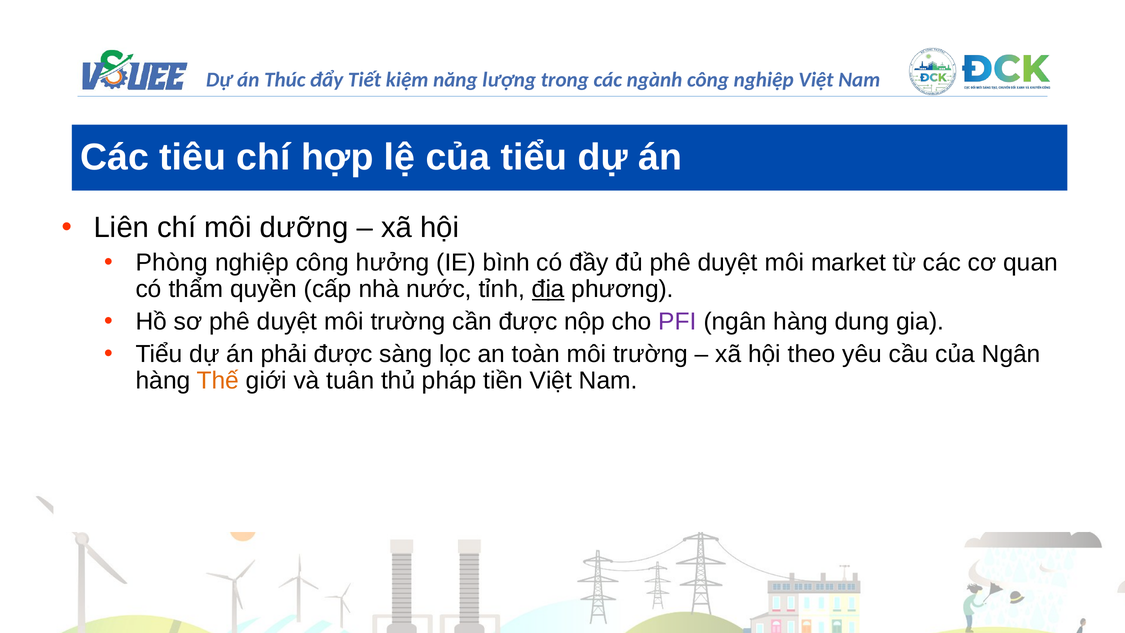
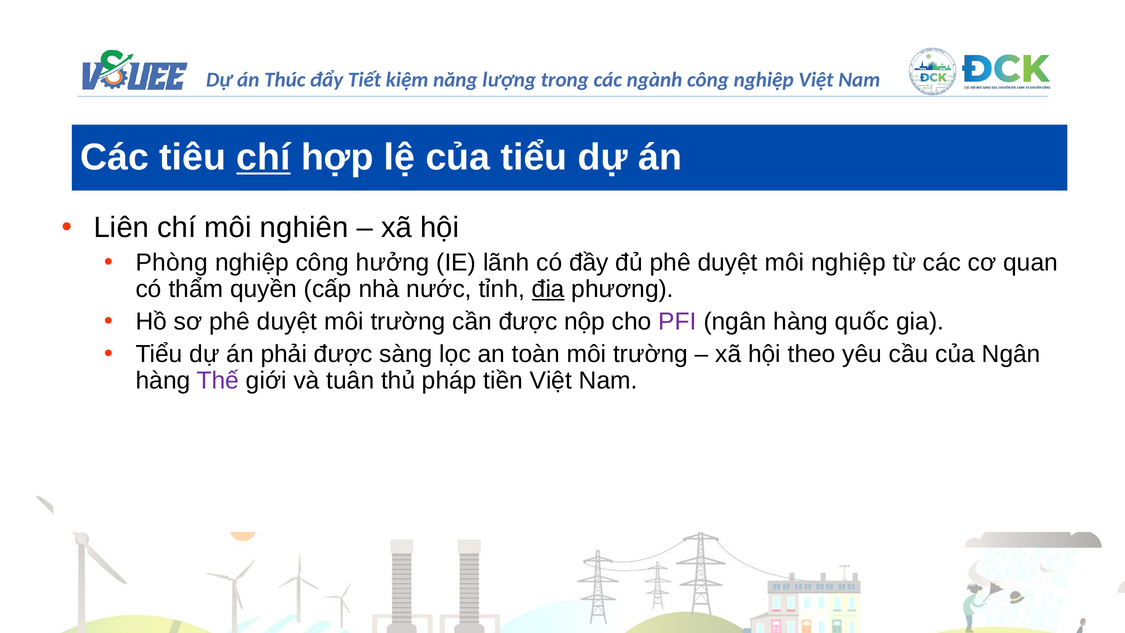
chí underline: none -> present (264, 157)
dưỡng: dưỡng -> nghiên (304, 228)
bình: bình -> lãnh (506, 263)
môi market: market -> nghiệp (848, 263)
dung: dung -> quốc (862, 322)
Thế colour: orange -> purple (218, 380)
